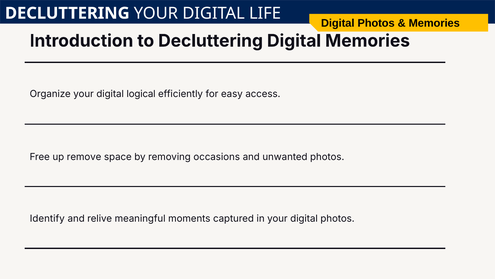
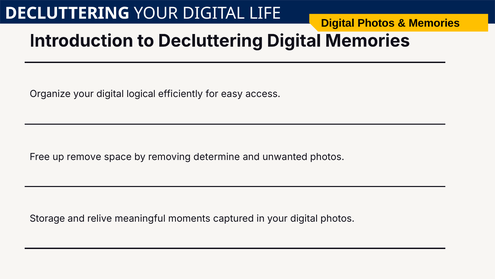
occasions: occasions -> determine (217, 157)
Identify: Identify -> Storage (47, 218)
